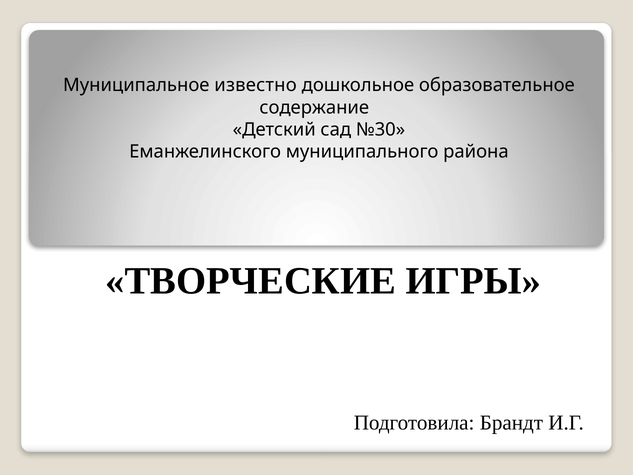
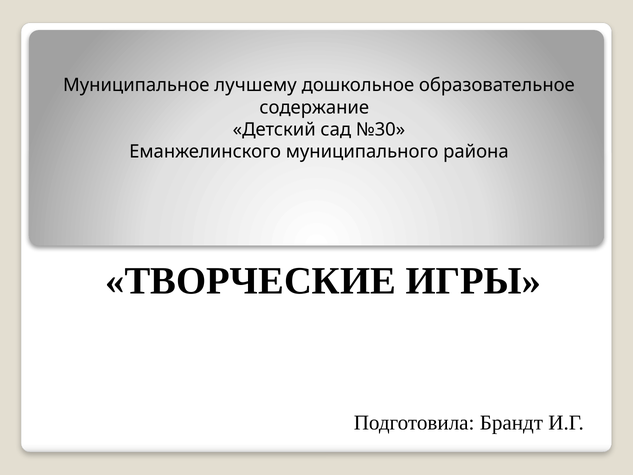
известно: известно -> лучшему (256, 85)
